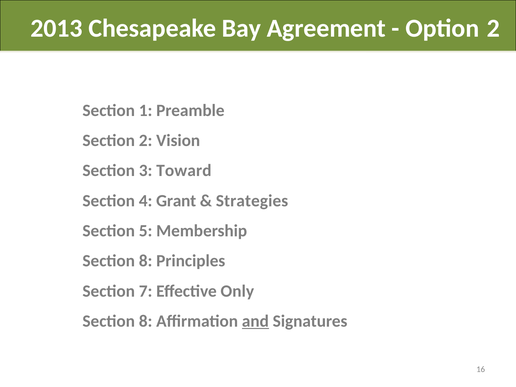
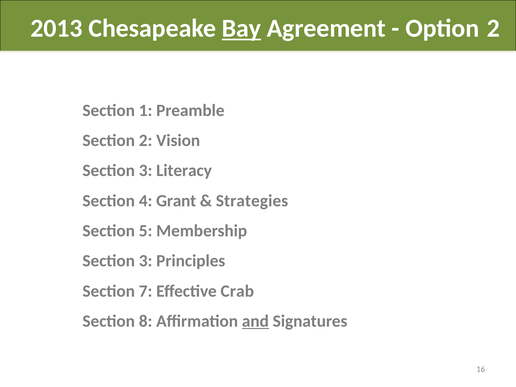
Bay underline: none -> present (241, 28)
Toward: Toward -> Literacy (184, 171)
8: 8 -> 3 (146, 261)
Only: Only -> Crab (237, 291)
